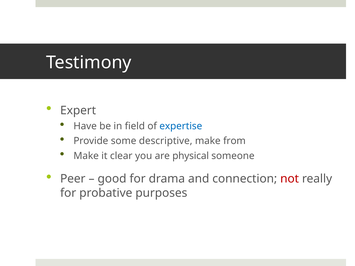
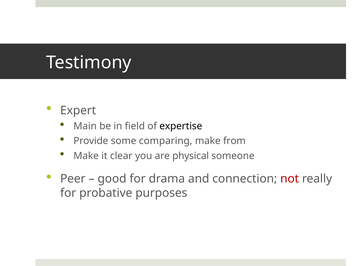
Have: Have -> Main (85, 126)
expertise colour: blue -> black (181, 126)
descriptive: descriptive -> comparing (166, 141)
